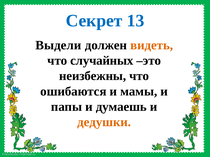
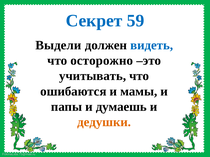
13: 13 -> 59 (136, 21)
видеть colour: orange -> blue (152, 45)
случайных: случайных -> осторожно (102, 61)
неизбежны: неизбежны -> учитывать (93, 76)
